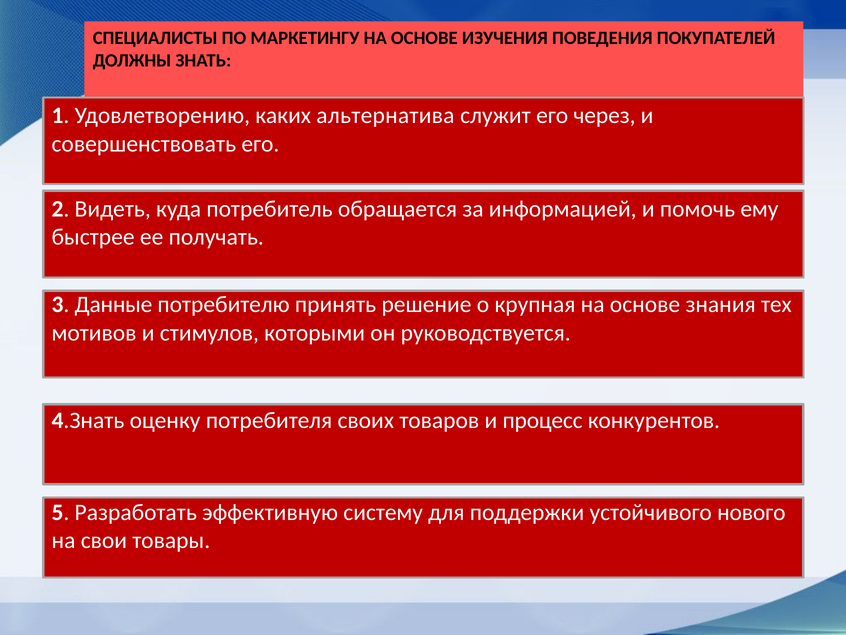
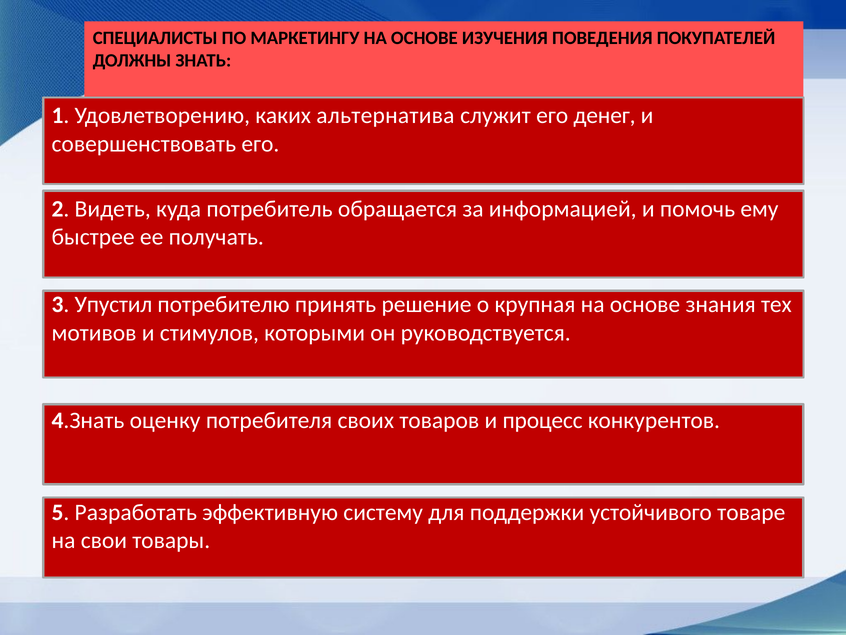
через: через -> денег (604, 116)
Данные: Данные -> Упустил (113, 304)
нового: нового -> товаре (751, 512)
